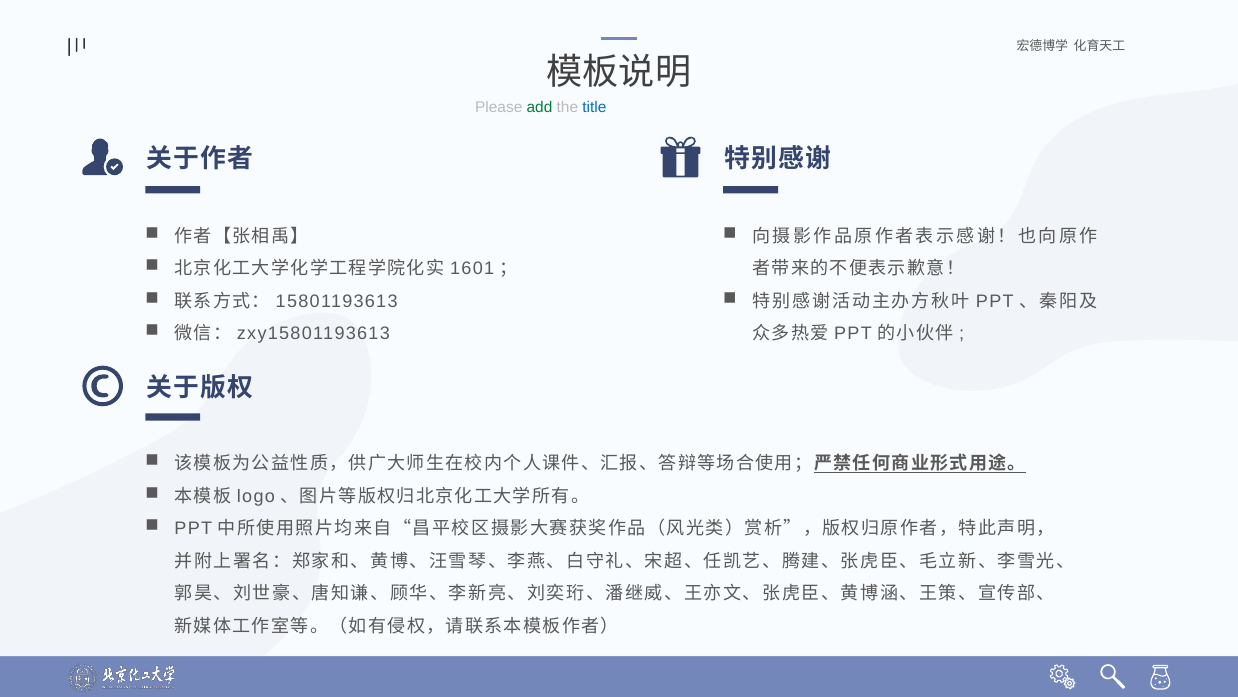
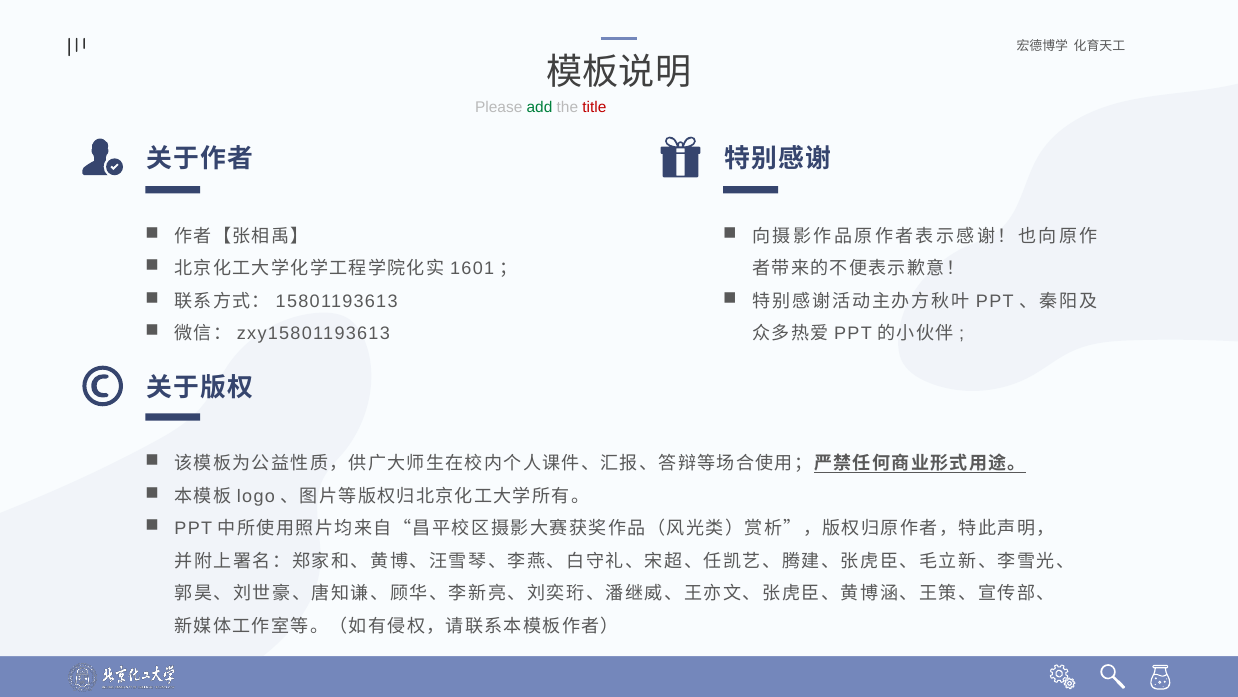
title colour: blue -> red (594, 108)
